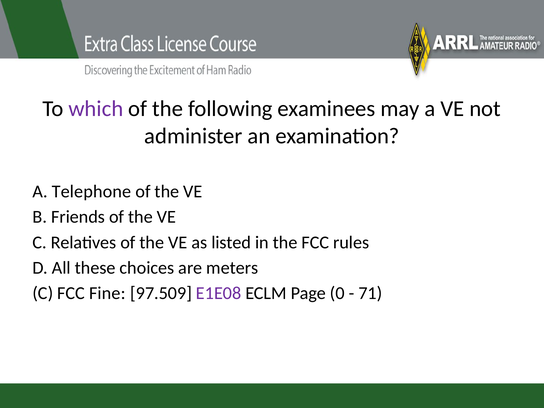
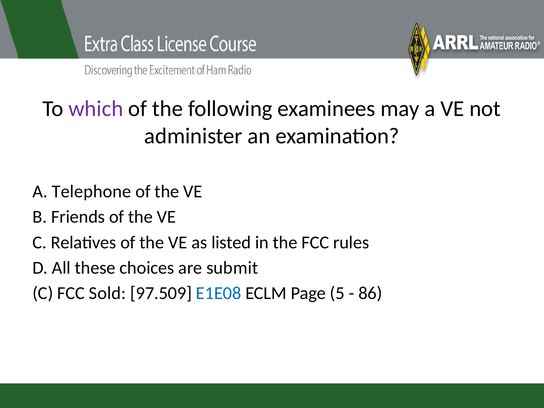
meters: meters -> submit (232, 268)
Fine: Fine -> Sold (107, 293)
E1E08 colour: purple -> blue (219, 293)
0: 0 -> 5 (337, 293)
71: 71 -> 86 (370, 293)
